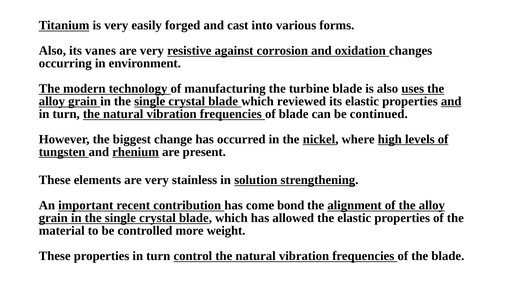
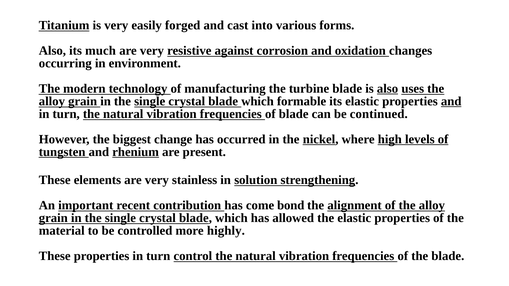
vanes: vanes -> much (101, 51)
also underline: none -> present (388, 89)
reviewed: reviewed -> formable (302, 101)
weight: weight -> highly (226, 231)
